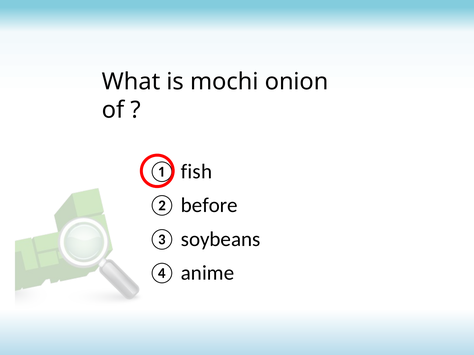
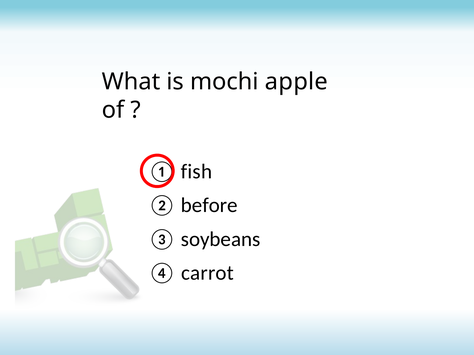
onion: onion -> apple (296, 82)
anime: anime -> carrot (207, 273)
